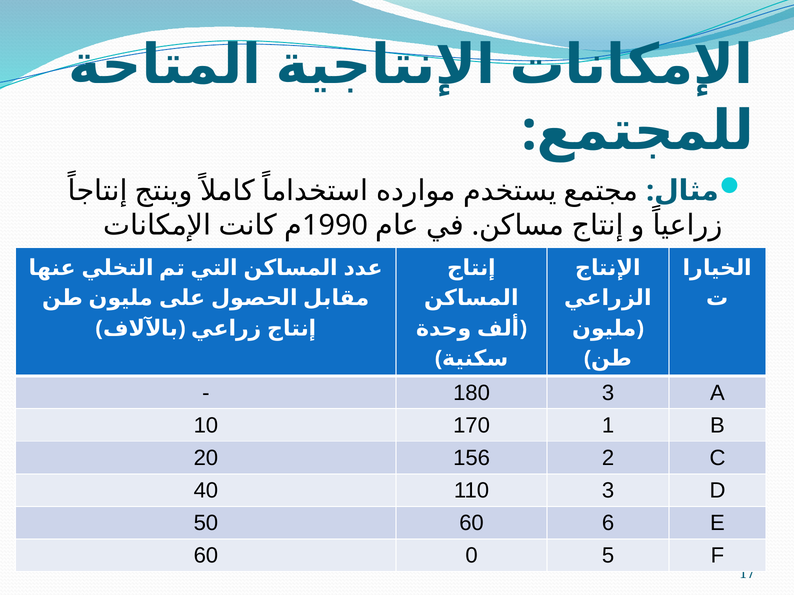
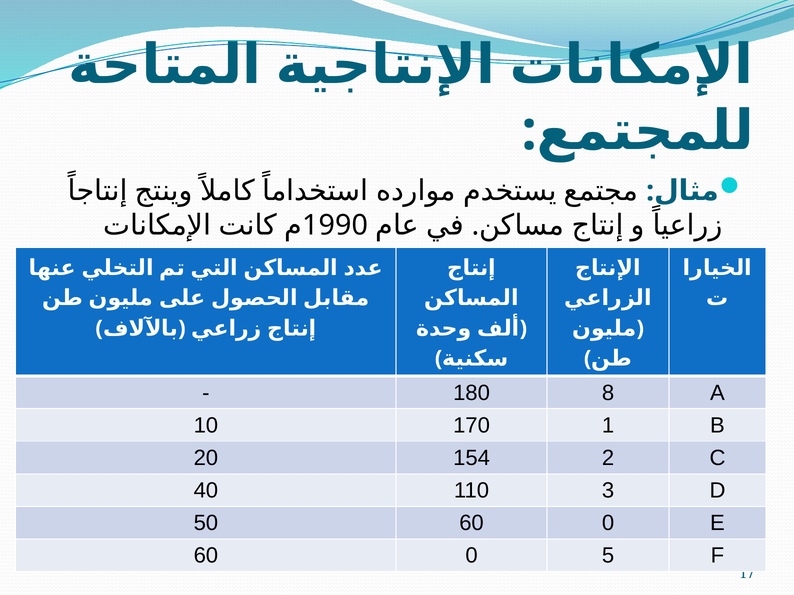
180 3: 3 -> 8 (608, 393)
156: 156 -> 154 (472, 458)
50 60 6: 6 -> 0 (608, 523)
